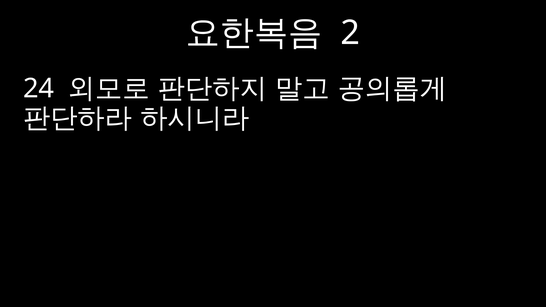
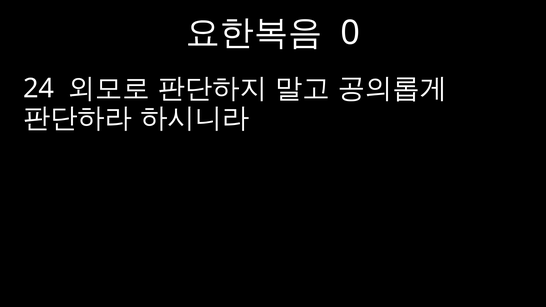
2: 2 -> 0 (350, 33)
